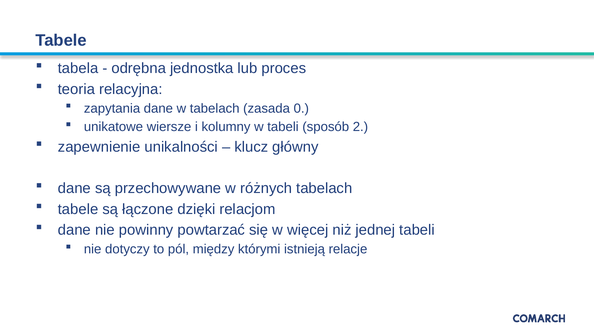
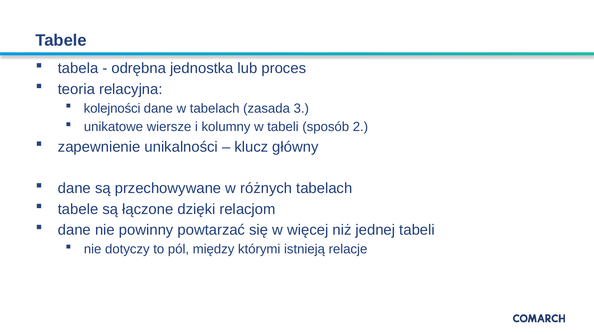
zapytania: zapytania -> kolejności (112, 109)
0: 0 -> 3 (301, 109)
